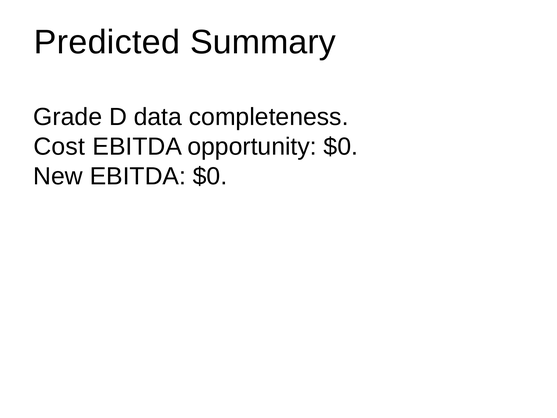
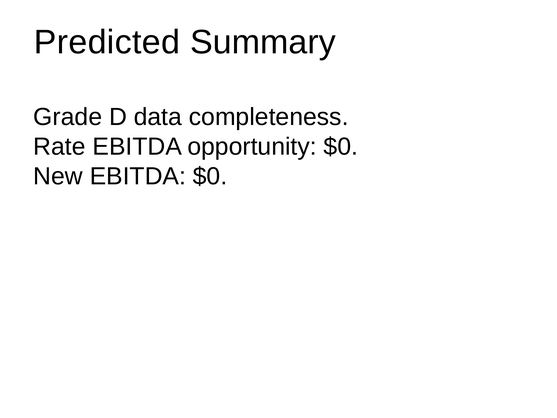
Cost: Cost -> Rate (59, 147)
